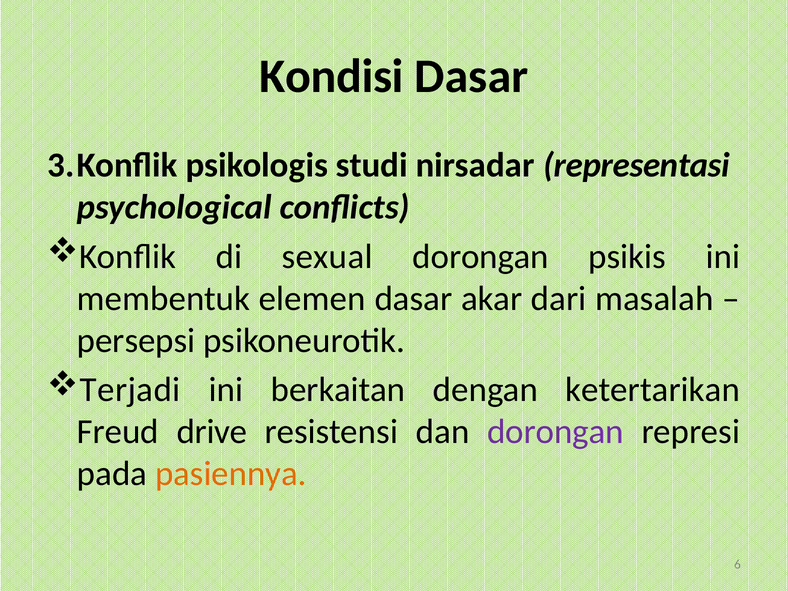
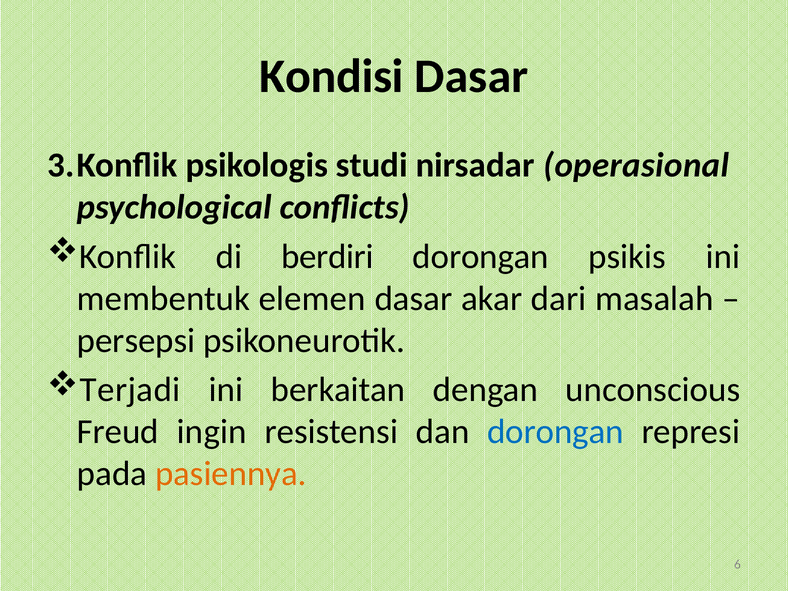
representasi: representasi -> operasional (636, 165)
sexual: sexual -> berdiri (327, 256)
ketertarikan: ketertarikan -> unconscious (653, 390)
drive: drive -> ingin (212, 432)
dorongan colour: purple -> blue (556, 432)
